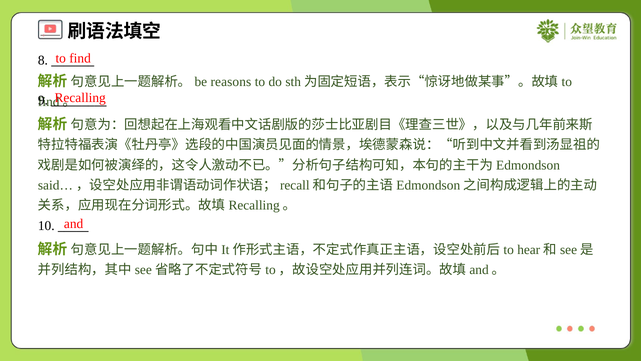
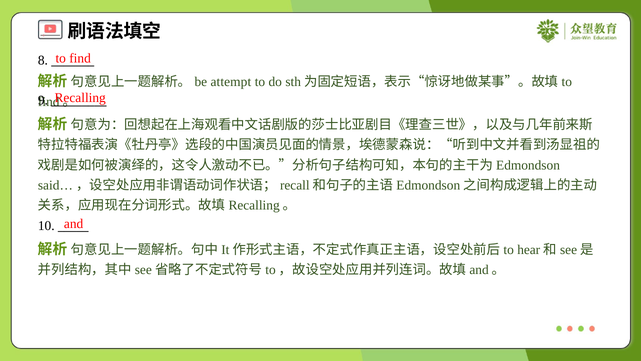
reasons: reasons -> attempt (231, 82)
